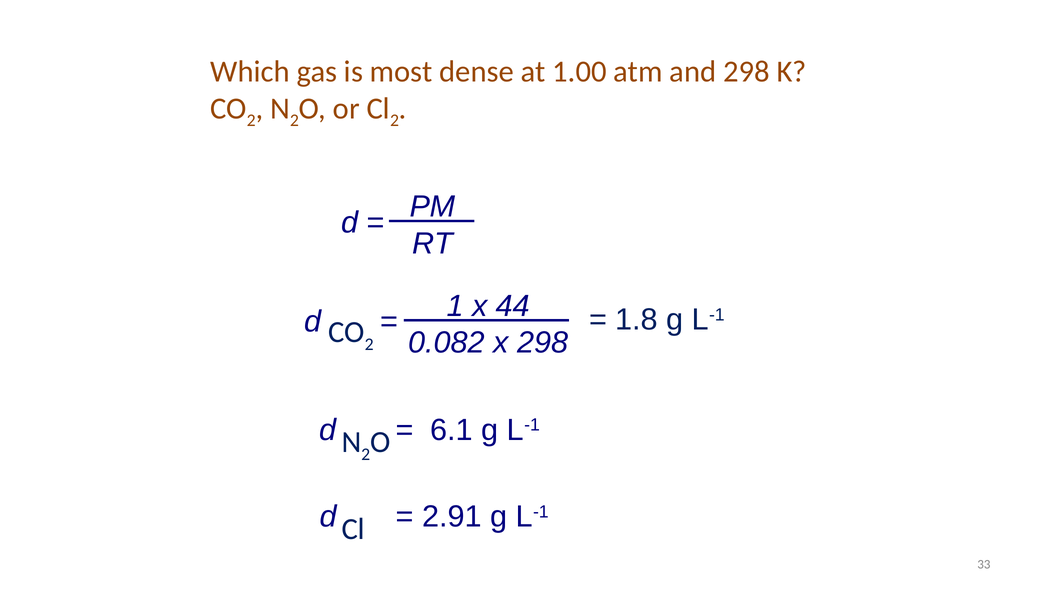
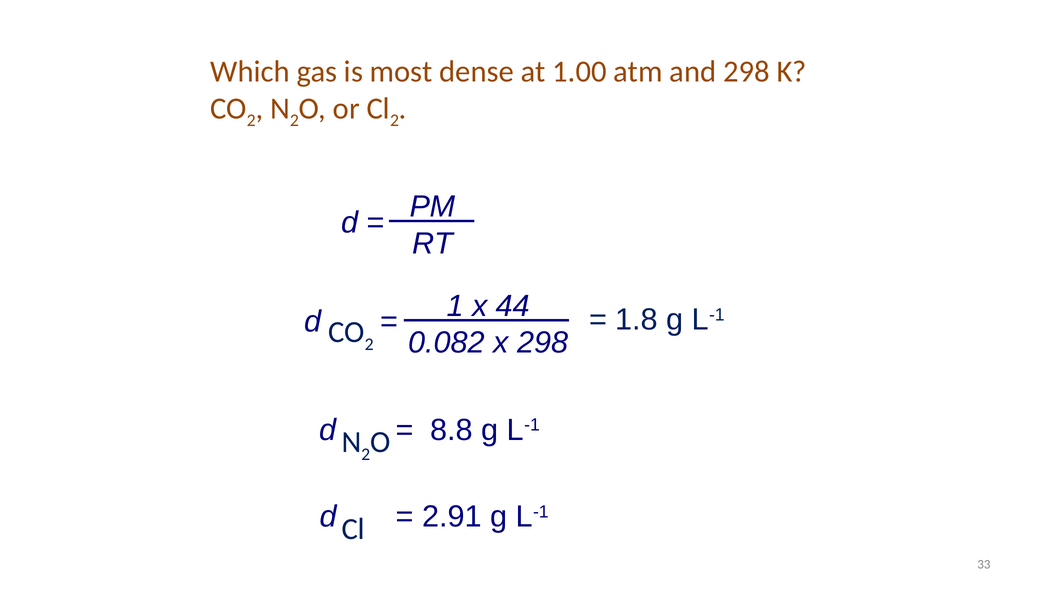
6.1: 6.1 -> 8.8 (452, 430)
